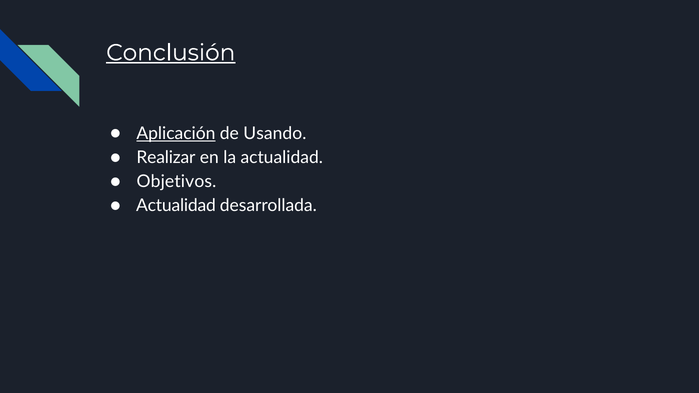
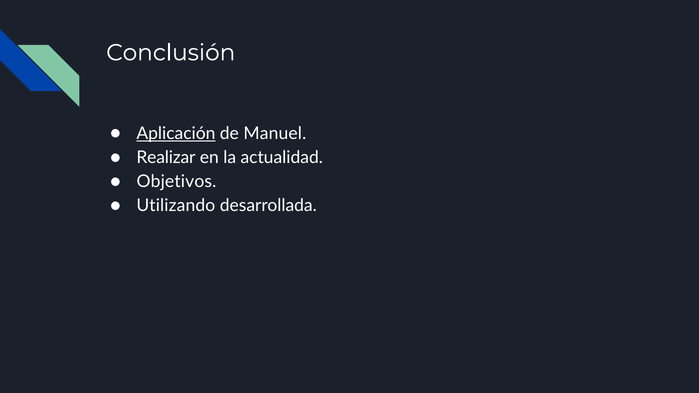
Conclusión underline: present -> none (171, 53)
Usando: Usando -> Manuel (275, 133)
Actualidad: Actualidad -> Utilizando (176, 206)
